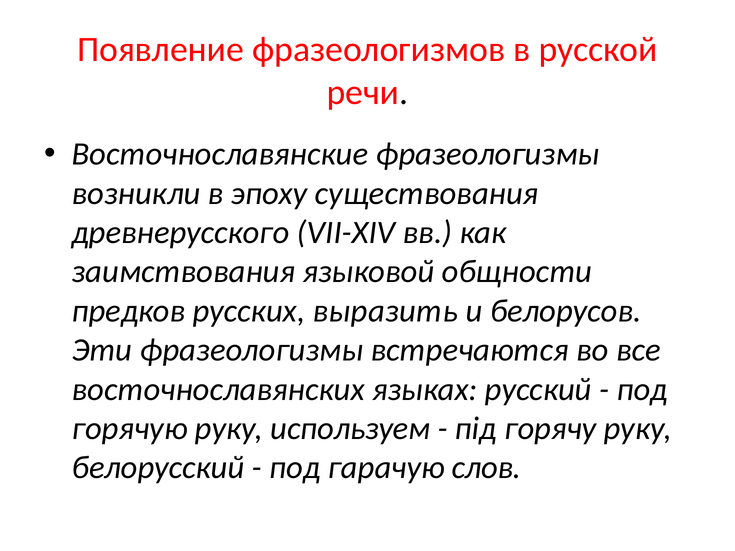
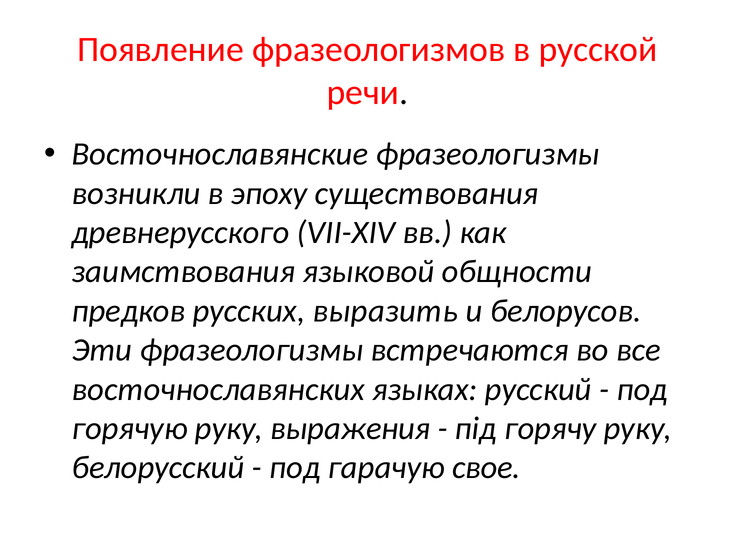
используем: используем -> выражения (350, 429)
слов: слов -> свое (486, 468)
